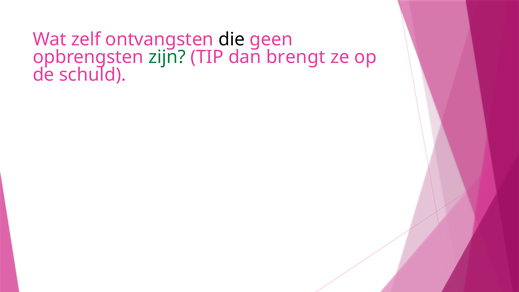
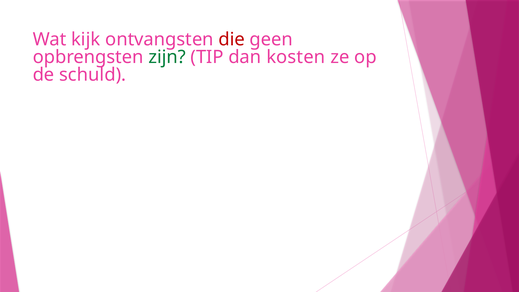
zelf: zelf -> kijk (86, 39)
die colour: black -> red (232, 39)
brengt: brengt -> kosten (296, 57)
